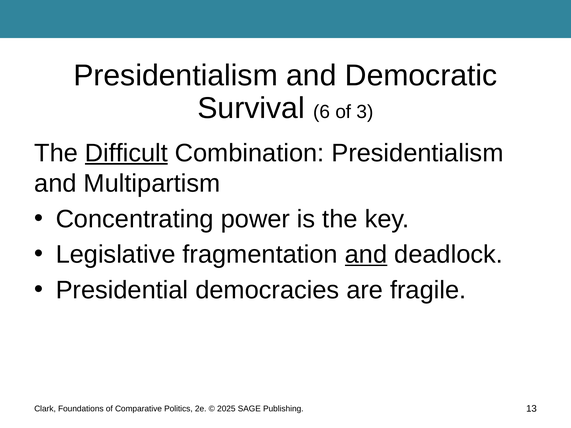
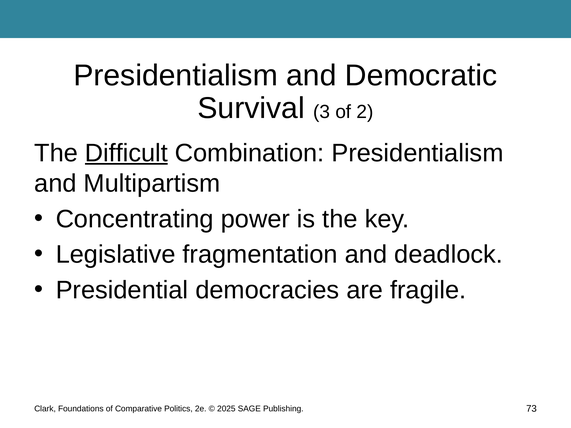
6: 6 -> 3 (322, 112)
3: 3 -> 2 (365, 112)
and underline: present -> none (366, 255)
13: 13 -> 73 (531, 409)
